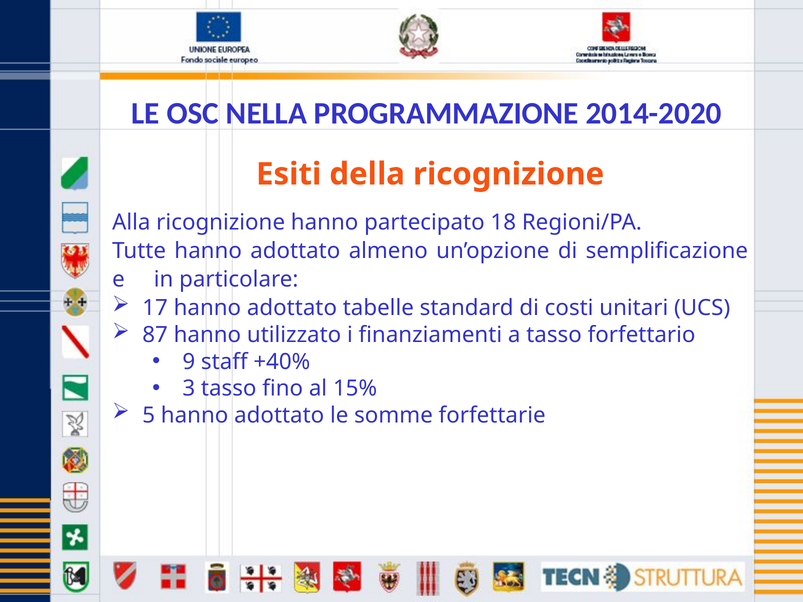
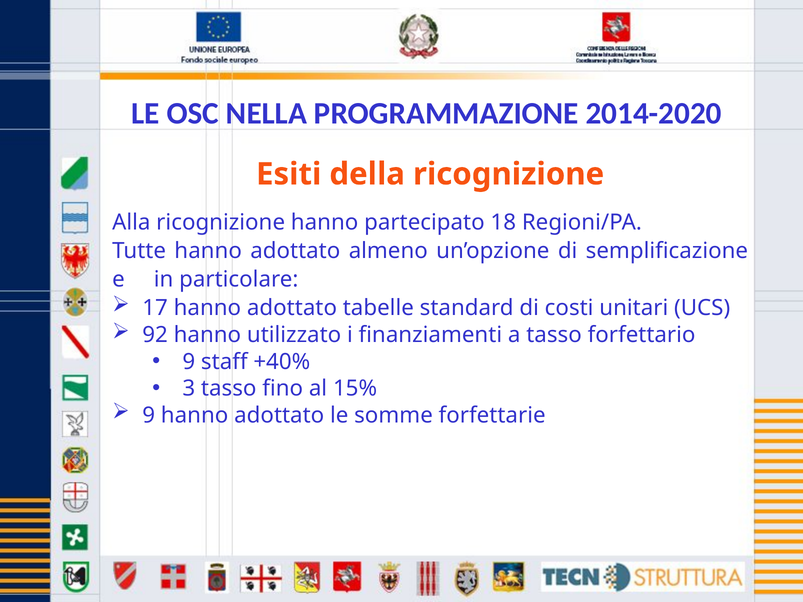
87: 87 -> 92 (155, 335)
5: 5 -> 9 (149, 415)
